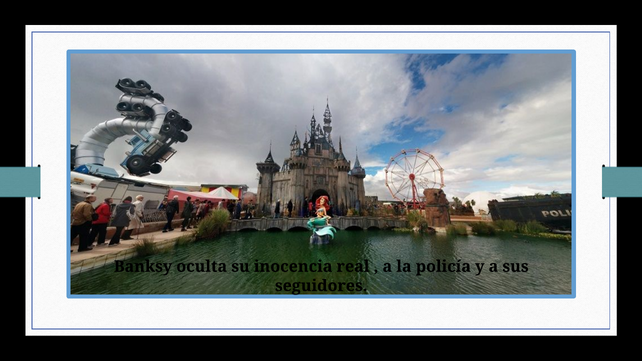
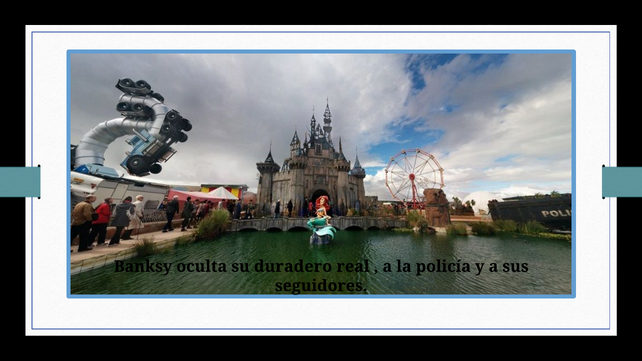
inocencia: inocencia -> duradero (293, 267)
